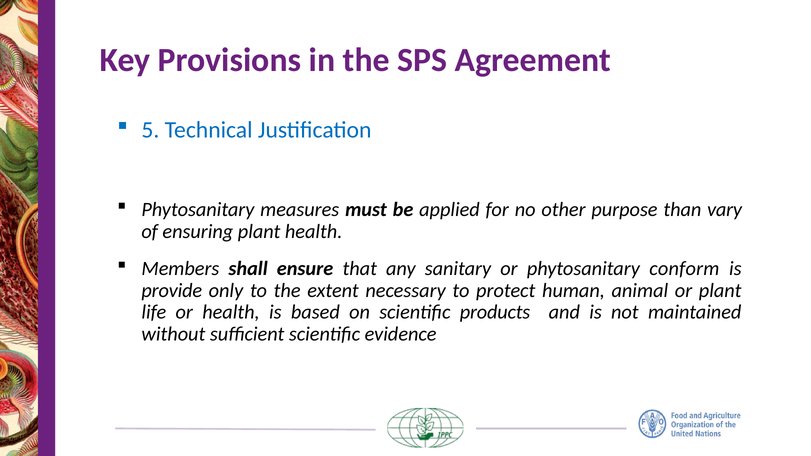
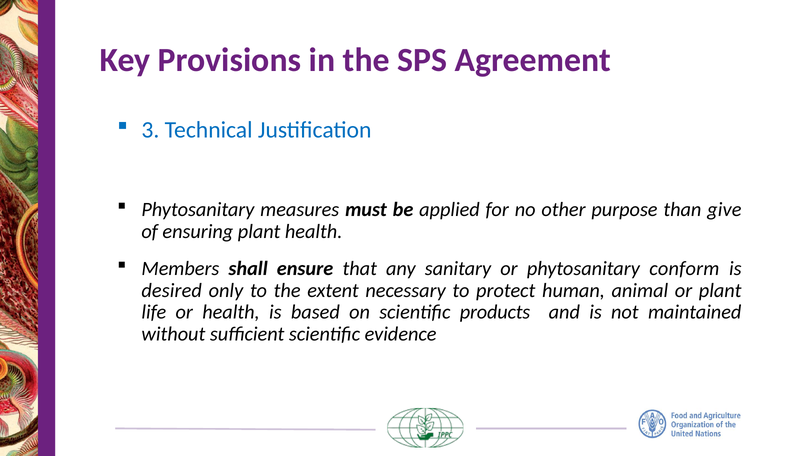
5: 5 -> 3 (150, 130)
vary: vary -> give (724, 210)
provide: provide -> desired (172, 291)
